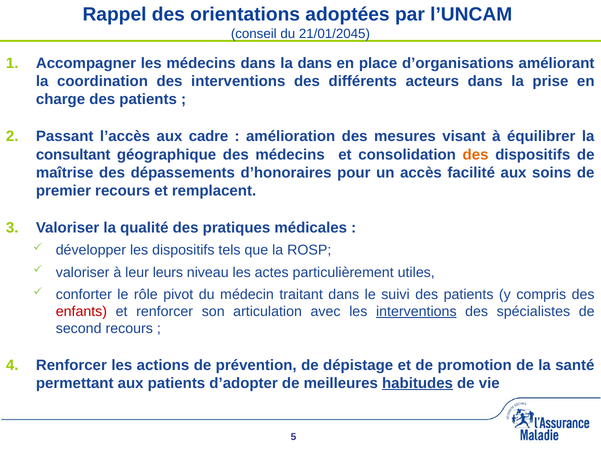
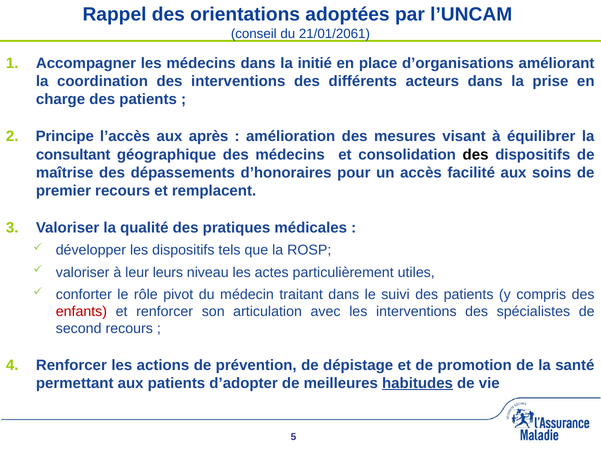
21/01/2045: 21/01/2045 -> 21/01/2061 (334, 34)
la dans: dans -> initié (315, 63)
Passant: Passant -> Principe (65, 136)
cadre: cadre -> après (209, 136)
des colour: orange -> black (476, 154)
interventions underline: present -> none (416, 311)
